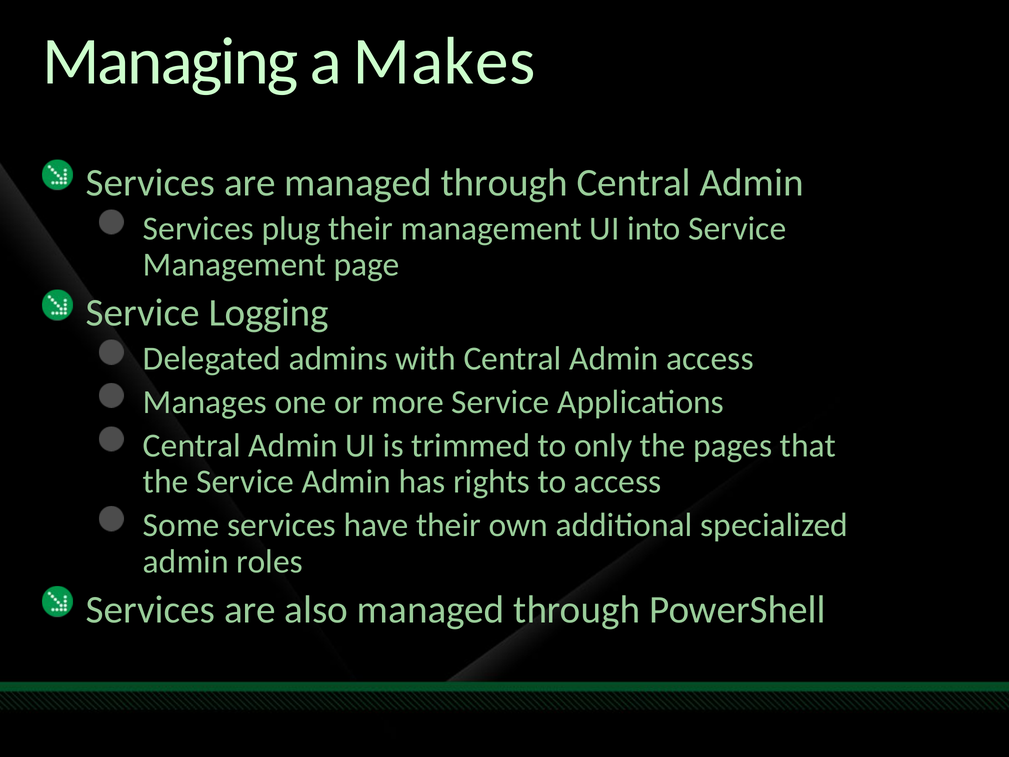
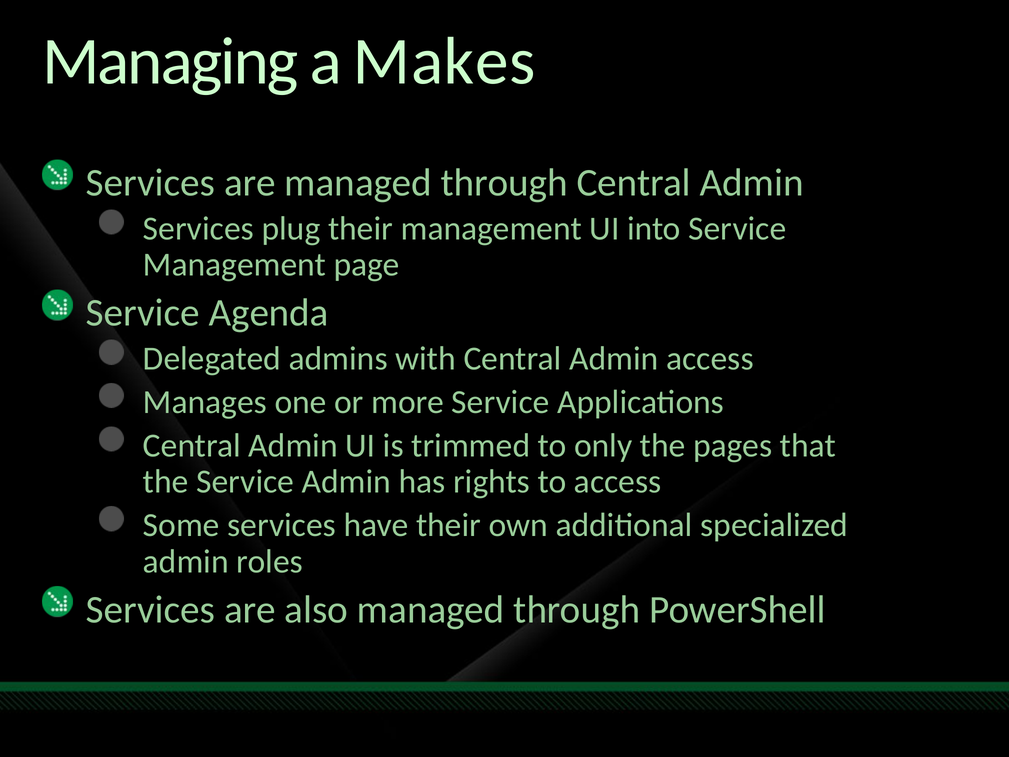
Logging: Logging -> Agenda (269, 313)
